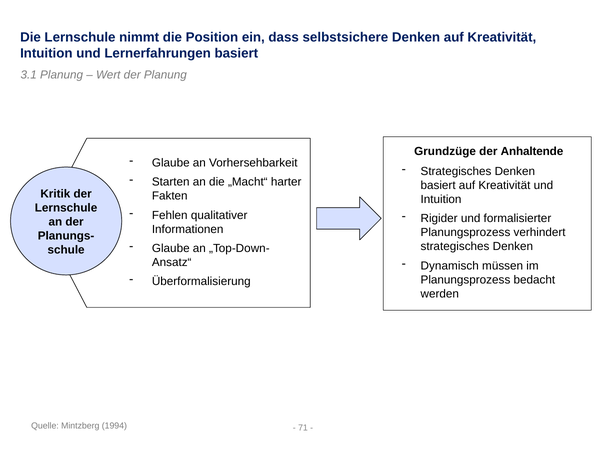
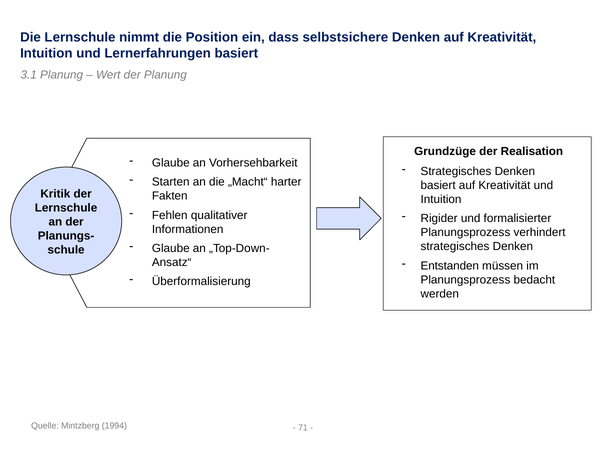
Anhaltende: Anhaltende -> Realisation (532, 151)
Dynamisch: Dynamisch -> Entstanden (450, 266)
